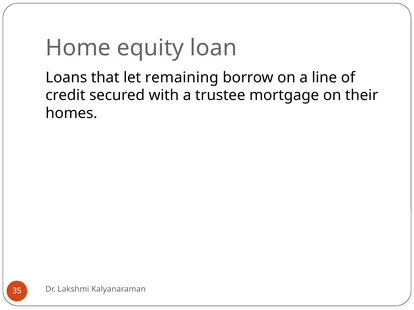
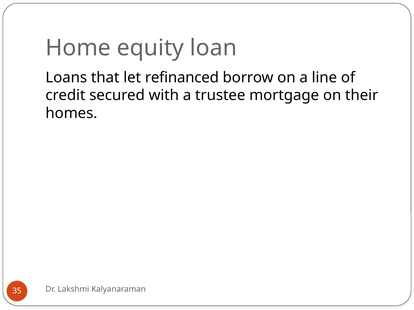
remaining: remaining -> refinanced (182, 78)
